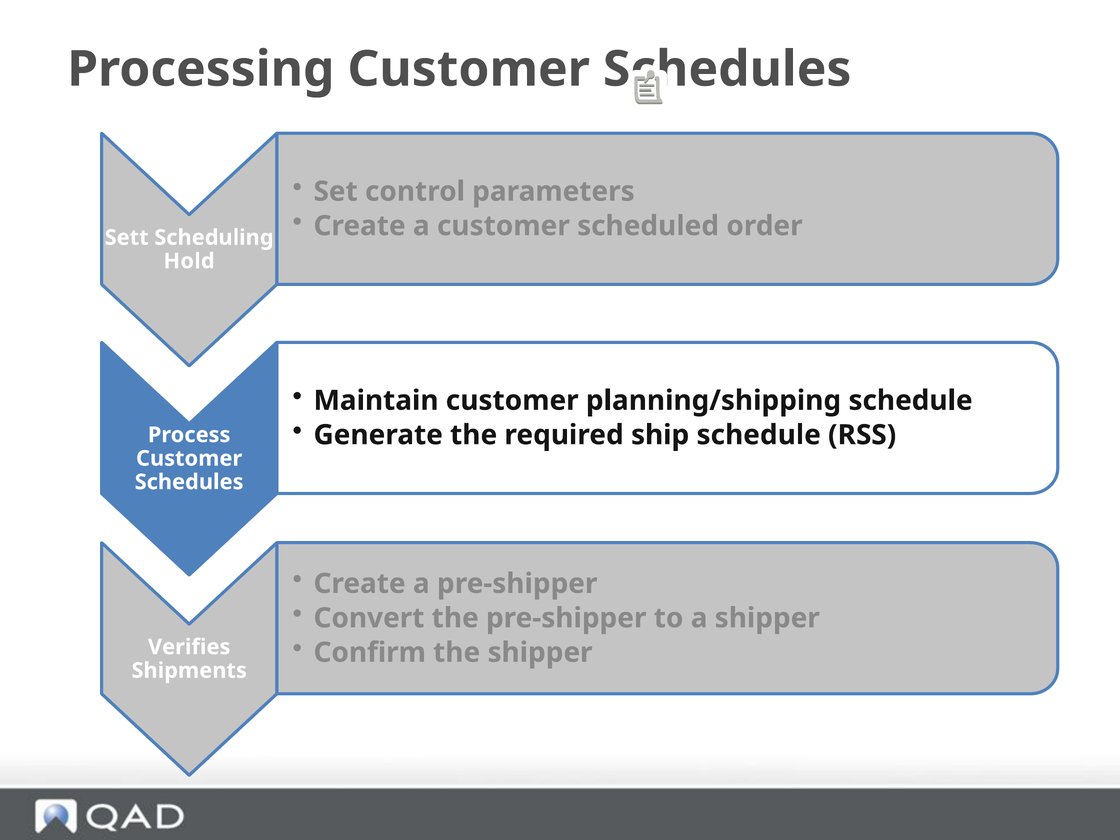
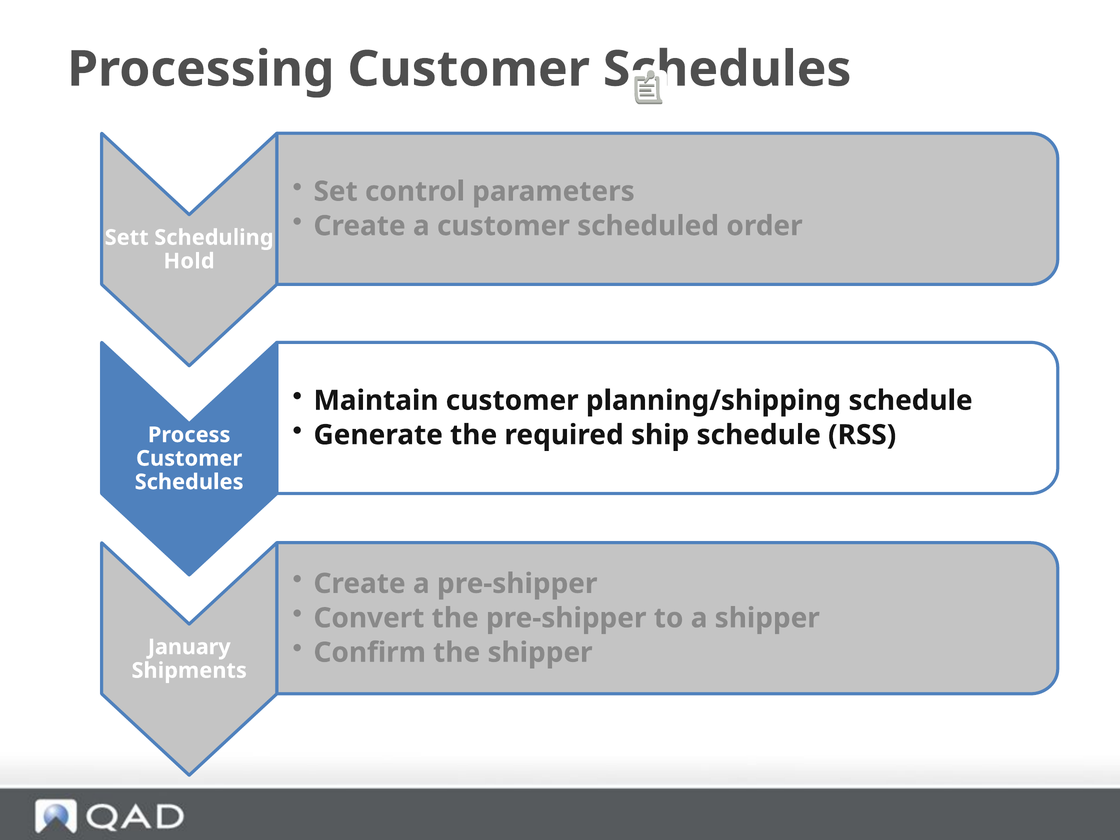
Verifies: Verifies -> January (189, 647)
